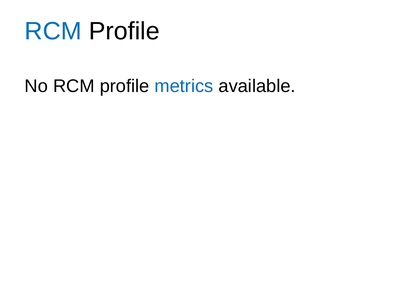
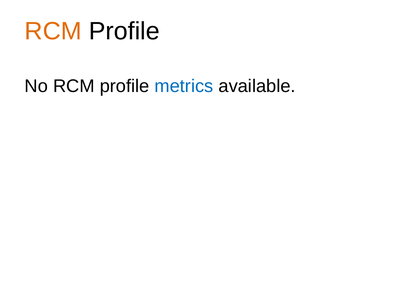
RCM colour: blue -> orange (53, 31)
